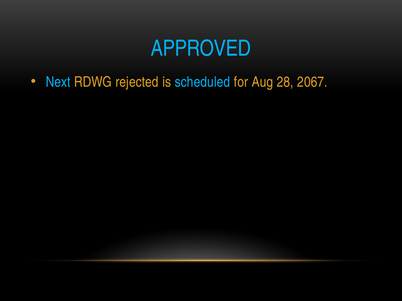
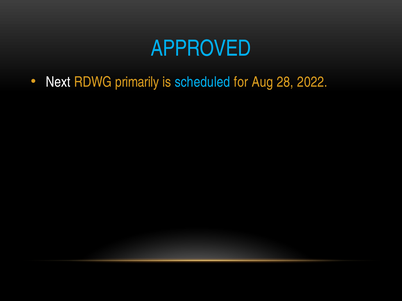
Next colour: light blue -> white (58, 82)
rejected: rejected -> primarily (137, 82)
2067: 2067 -> 2022 (312, 82)
